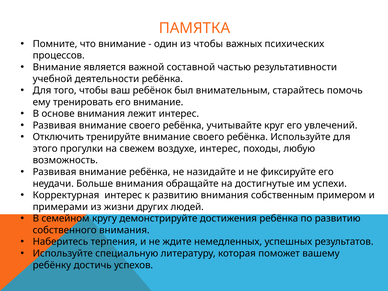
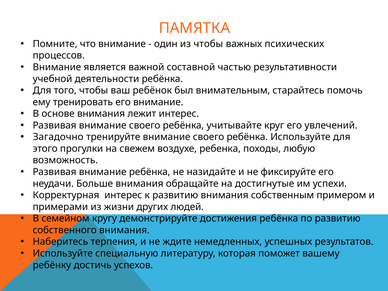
Отключить: Отключить -> Загадочно (58, 137)
воздухе интерес: интерес -> ребенка (220, 149)
